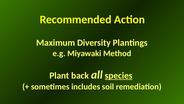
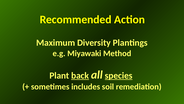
back underline: none -> present (80, 75)
